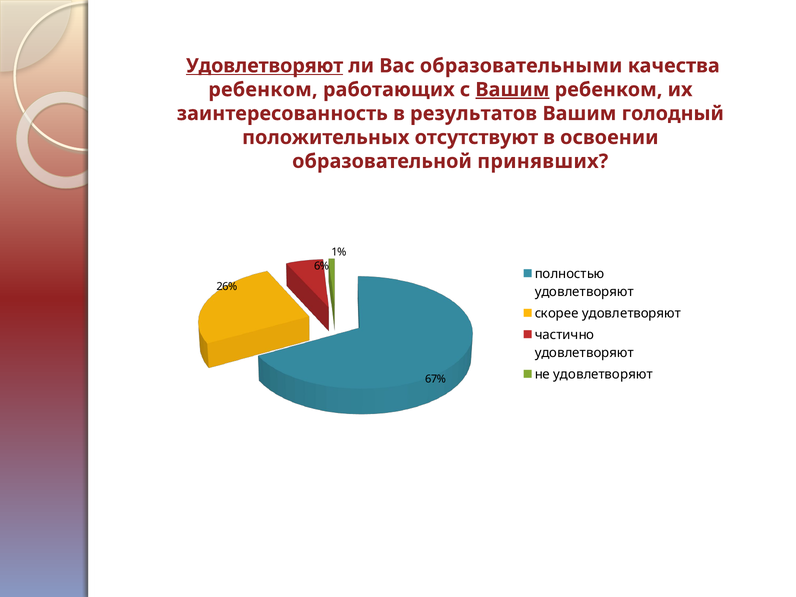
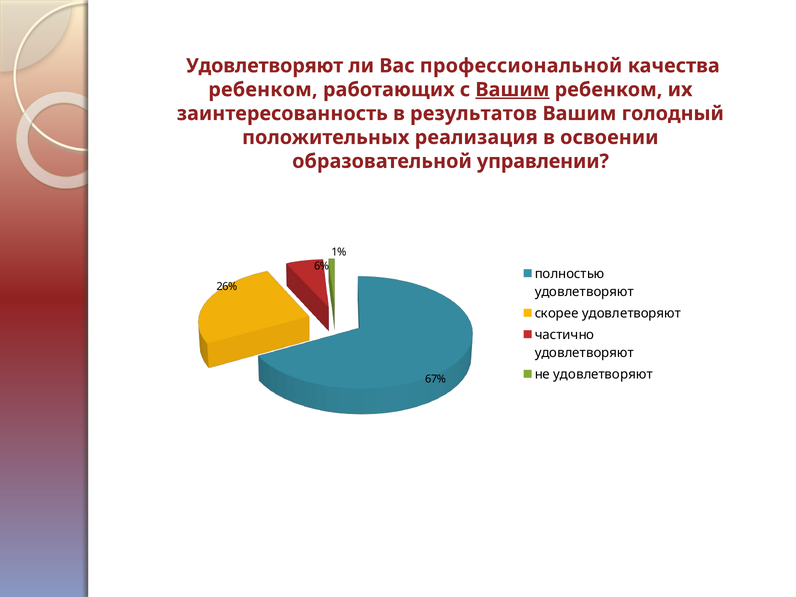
Удовлетворяют underline: present -> none (265, 66)
образовательными: образовательными -> профессиональной (521, 66)
отсутствуют: отсутствуют -> реализация (476, 137)
принявших: принявших -> управлении (543, 161)
